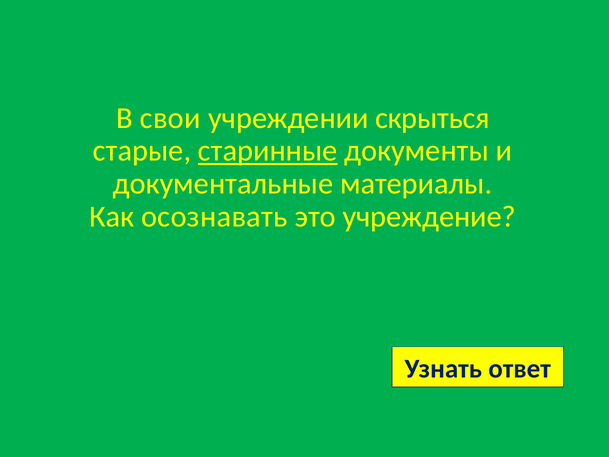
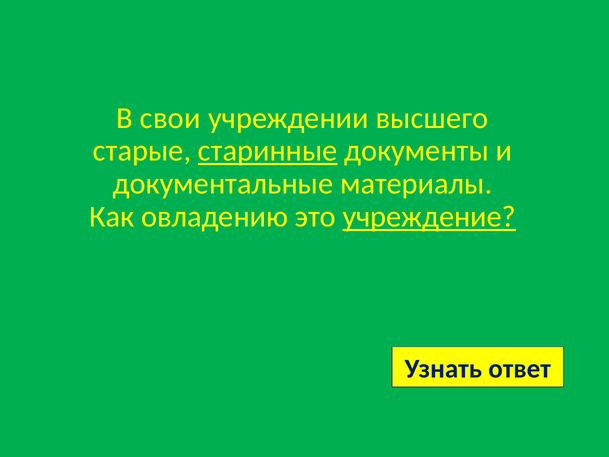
скрыться: скрыться -> высшего (432, 118)
осознавать: осознавать -> овладению (215, 217)
учреждение underline: none -> present (429, 217)
